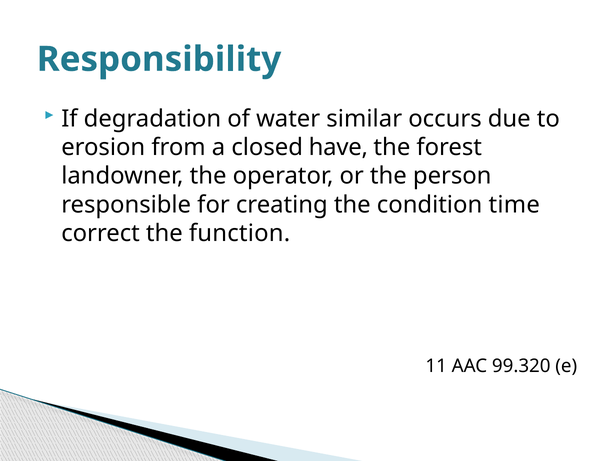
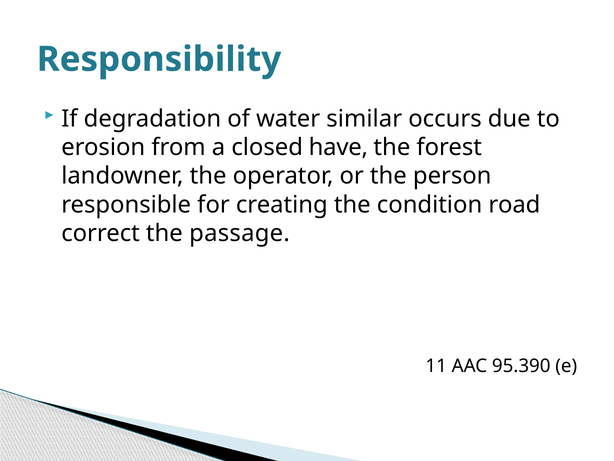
time: time -> road (514, 205)
function: function -> passage (240, 233)
99.320: 99.320 -> 95.390 (521, 365)
